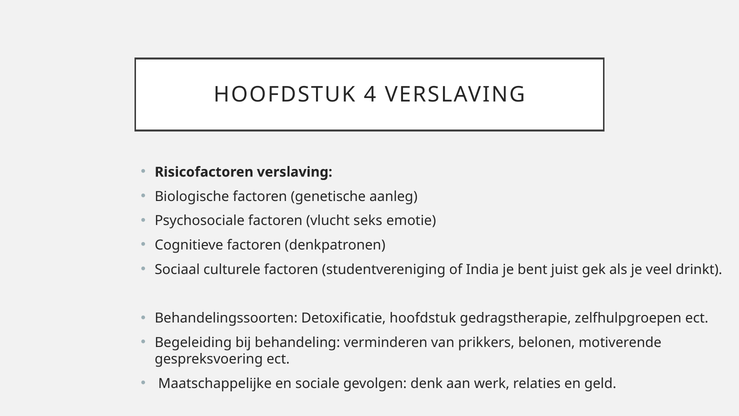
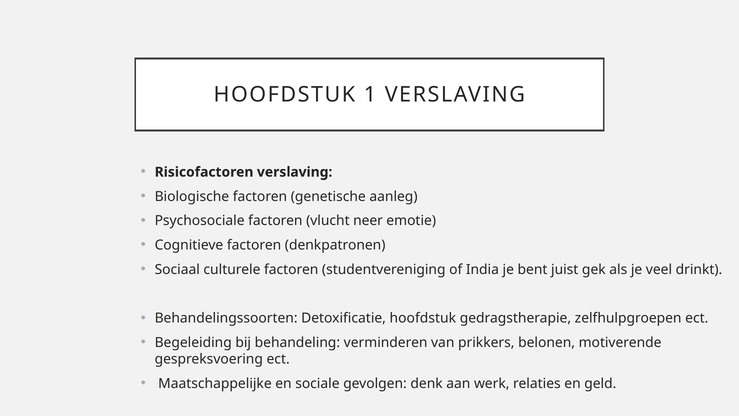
4: 4 -> 1 (370, 94)
seks: seks -> neer (368, 221)
